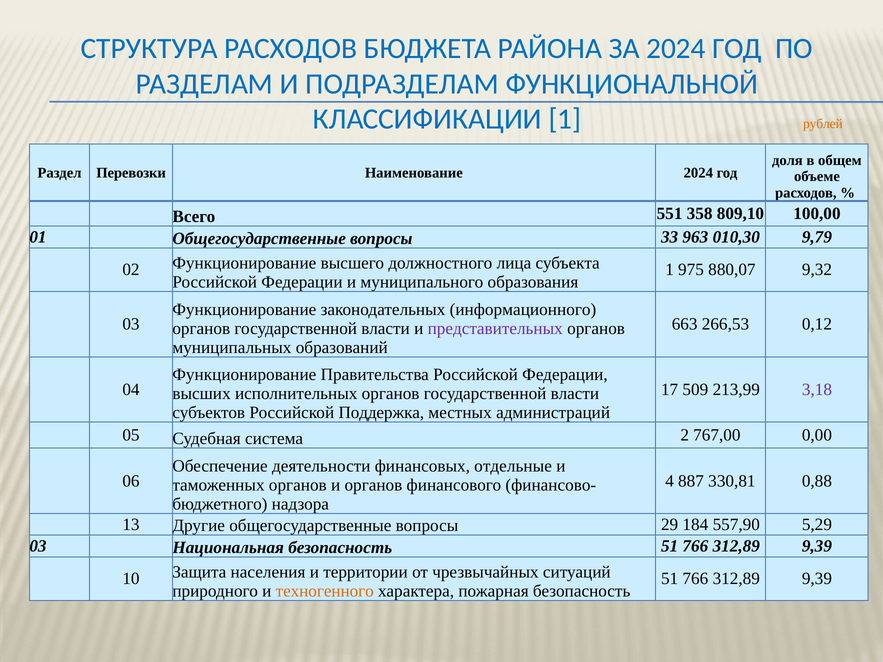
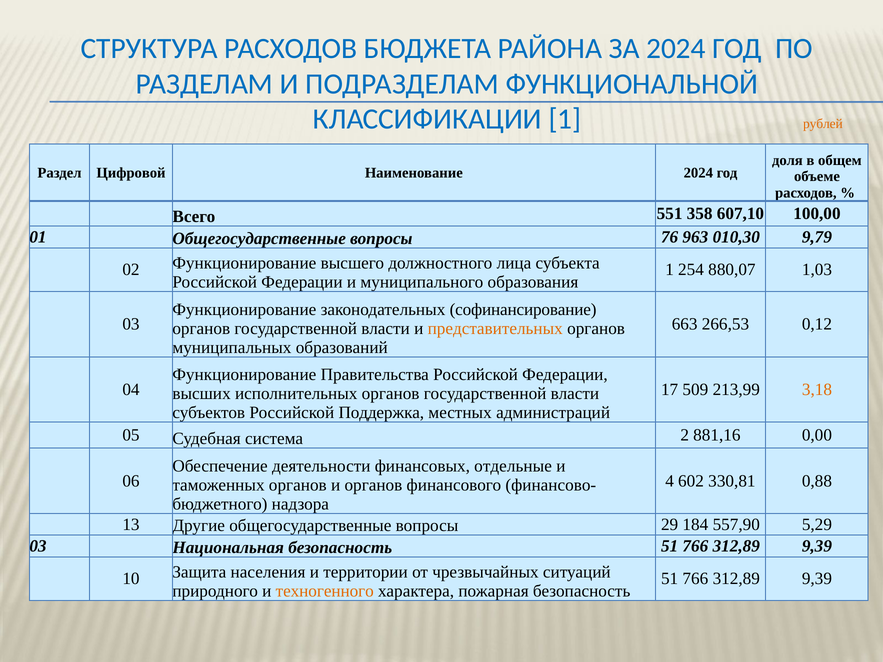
Перевозки: Перевозки -> Цифровой (131, 173)
809,10: 809,10 -> 607,10 (740, 214)
33: 33 -> 76 (670, 237)
975: 975 -> 254 (691, 270)
9,32: 9,32 -> 1,03 (817, 270)
информационного: информационного -> софинансирование (523, 310)
представительных colour: purple -> orange (495, 329)
3,18 colour: purple -> orange (817, 390)
767,00: 767,00 -> 881,16 (717, 435)
887: 887 -> 602 (691, 481)
